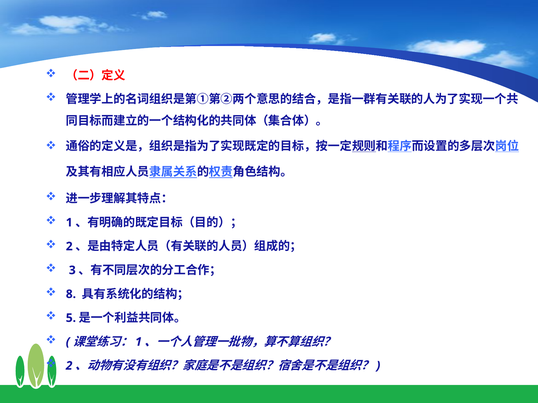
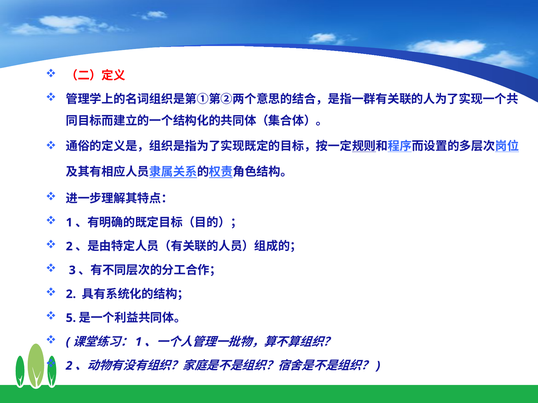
8: 8 -> 2 (71, 294)
